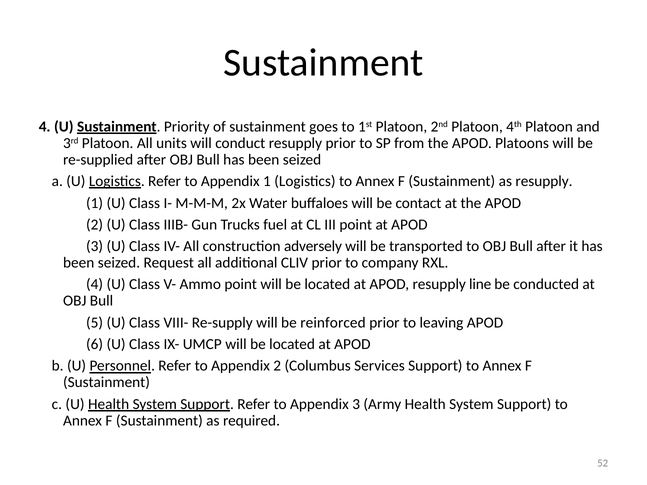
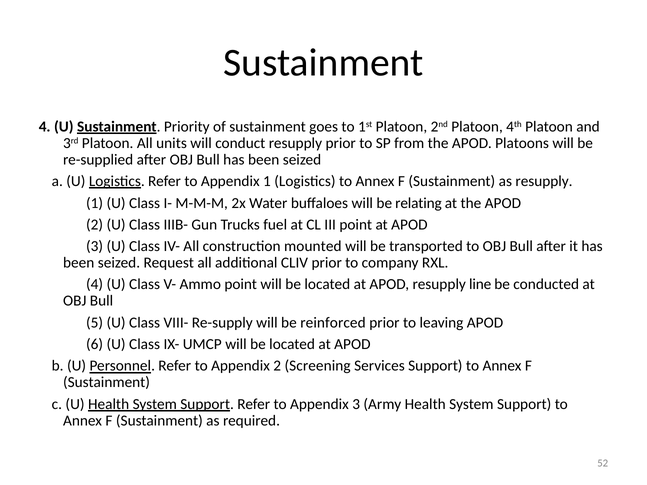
contact: contact -> relating (418, 203)
adversely: adversely -> mounted (313, 246)
Columbus: Columbus -> Screening (318, 366)
